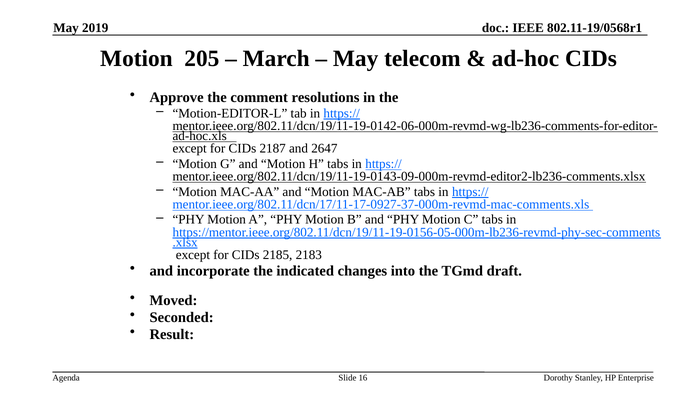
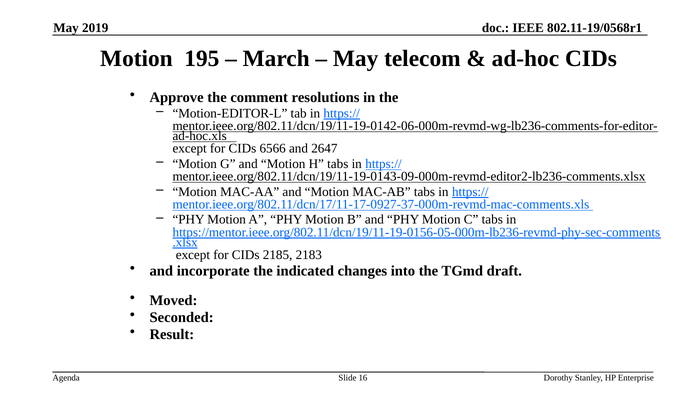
205: 205 -> 195 (202, 58)
2187: 2187 -> 6566 (273, 149)
